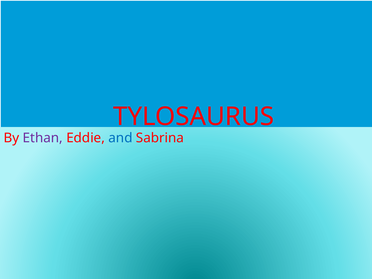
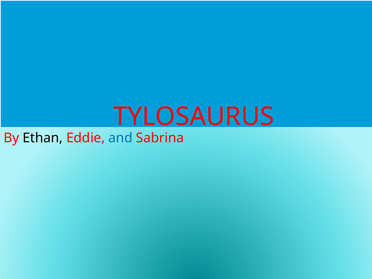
Ethan colour: purple -> black (43, 138)
